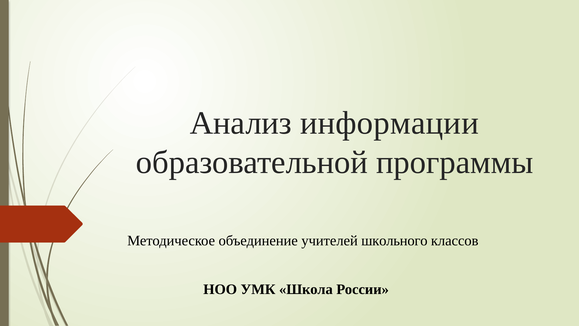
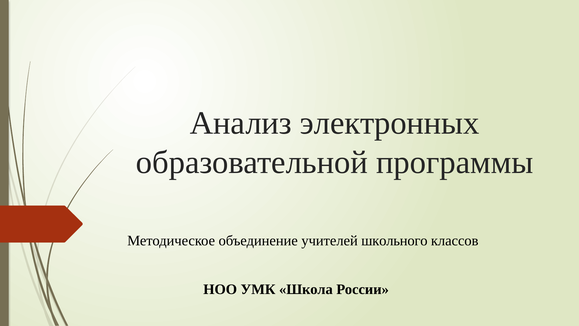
информации: информации -> электронных (390, 123)
